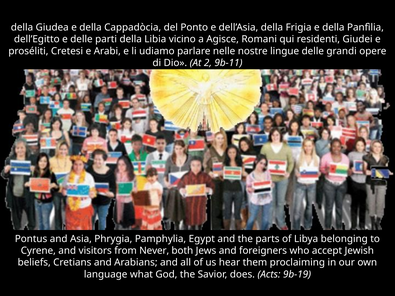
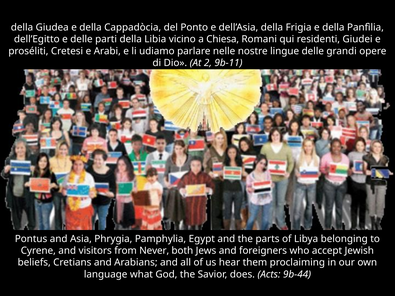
Agisce: Agisce -> Chiesa (223, 39)
9b-19: 9b-19 -> 9b-44 (297, 275)
